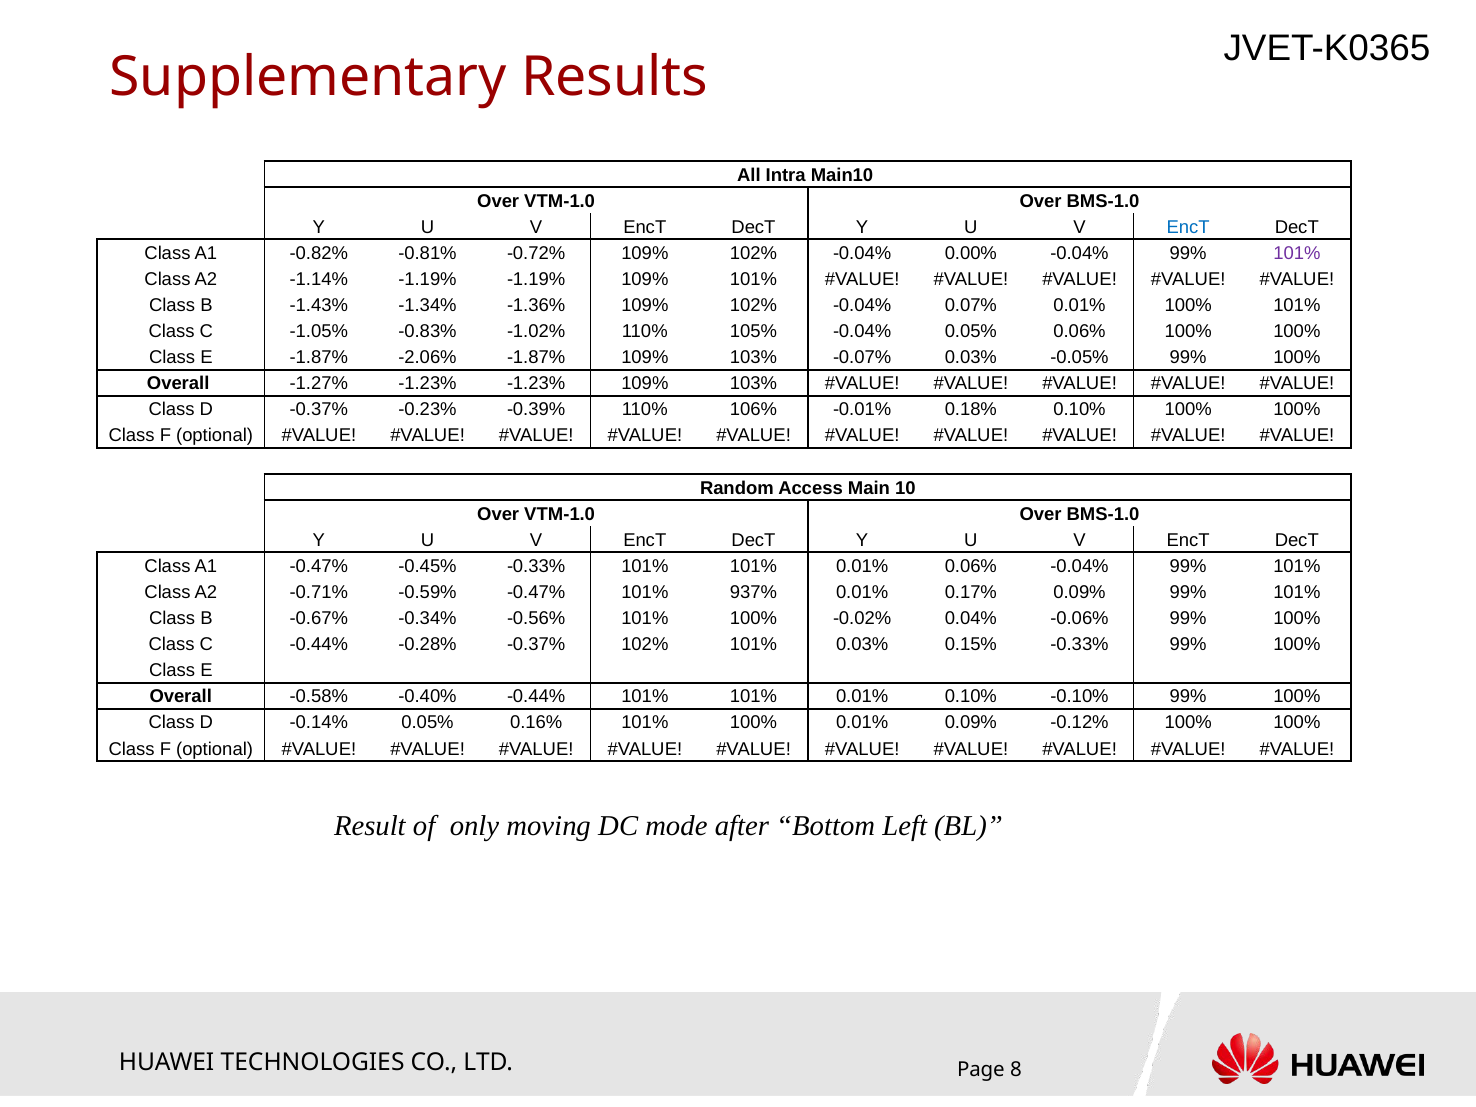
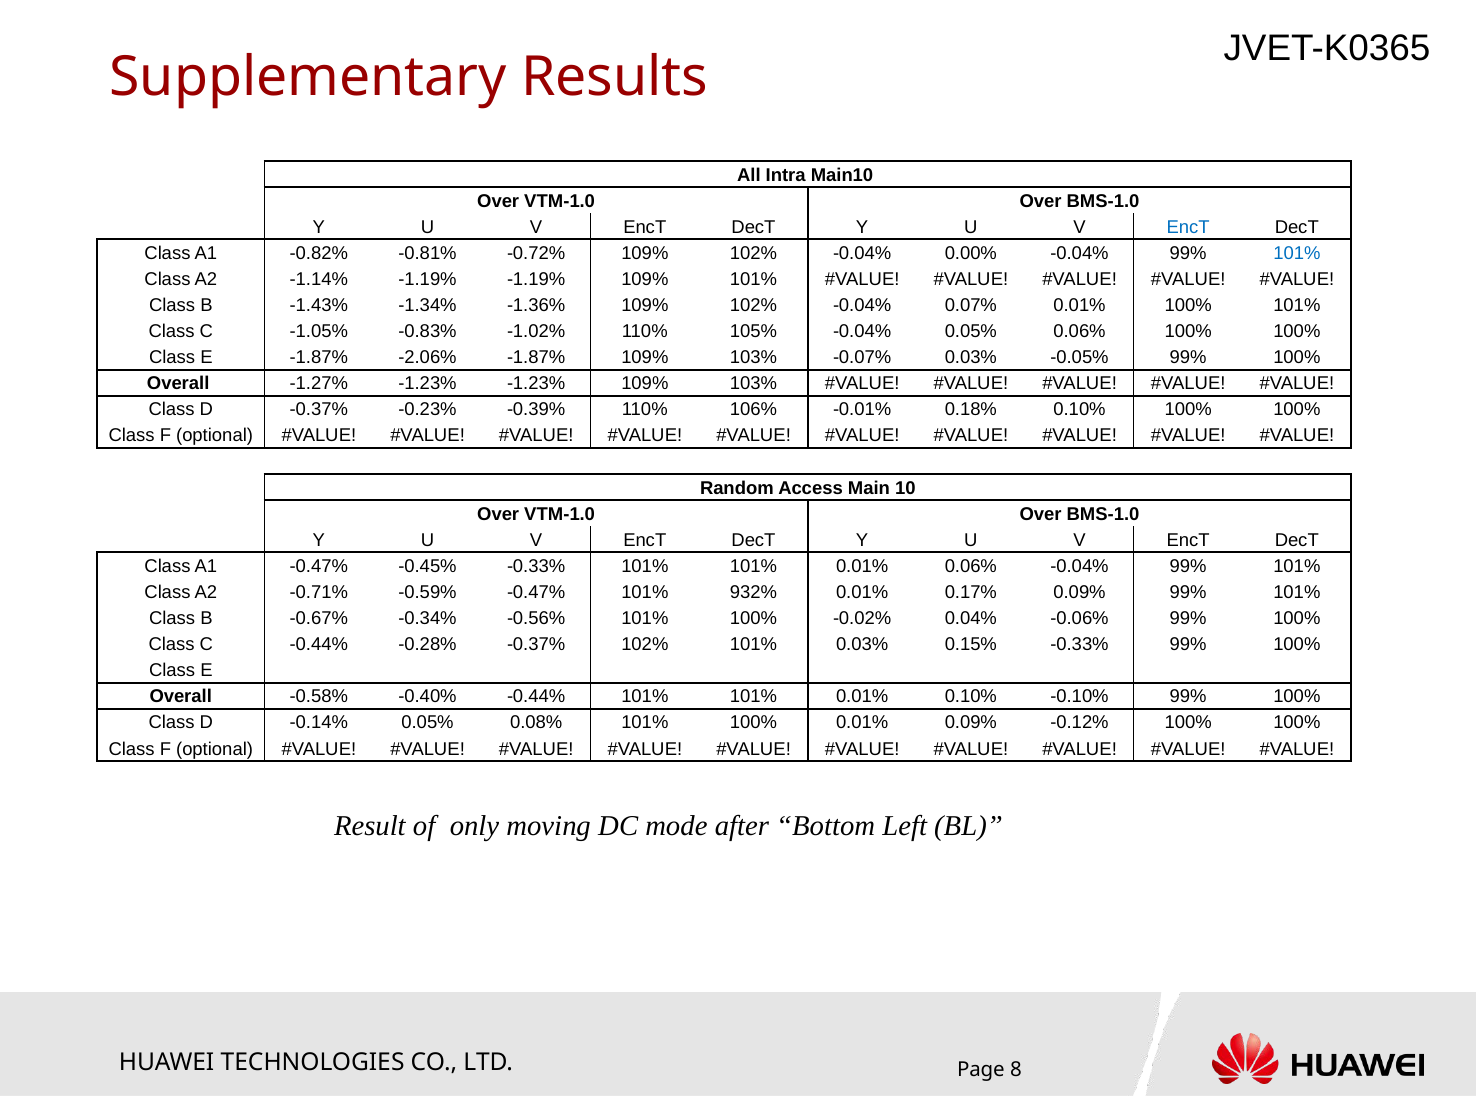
101% colour: purple -> blue (1297, 253)
937%: 937% -> 932% (754, 592)
0.16%: 0.16% -> 0.08% (536, 723)
